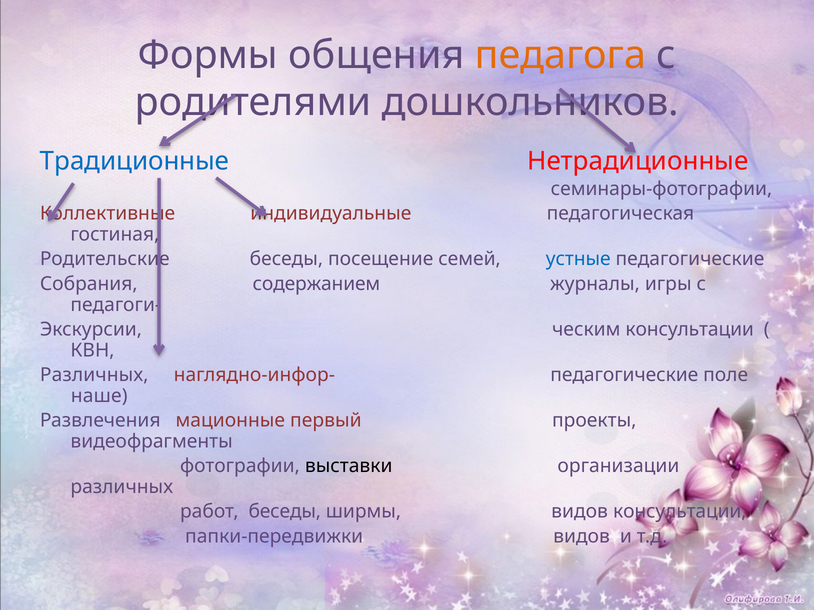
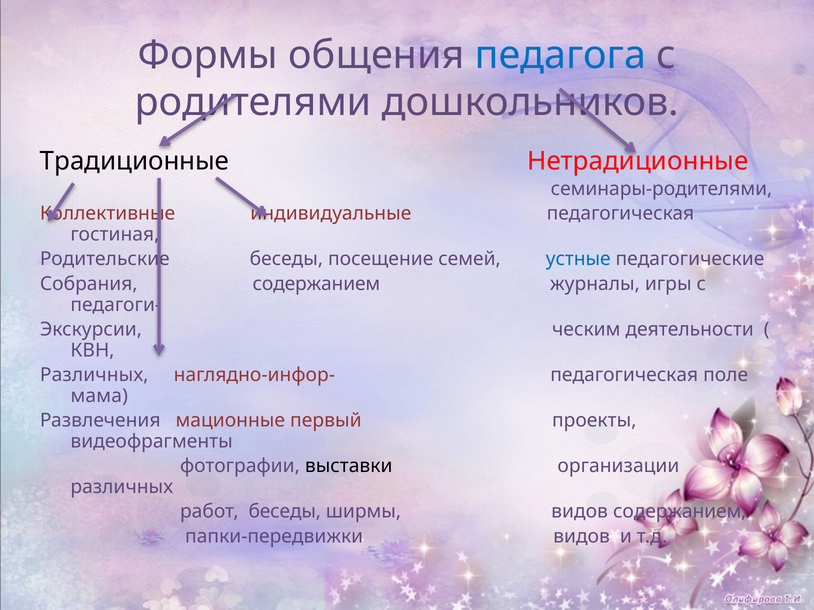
педагога colour: orange -> blue (560, 55)
Традиционные colour: blue -> black (135, 161)
семинары-фотографии: семинары-фотографии -> семинары-родителями (661, 189)
ческим консультации: консультации -> деятельности (690, 330)
наглядно-инфор- педагогические: педагогические -> педагогическая (624, 375)
наше: наше -> мама (99, 396)
видов консультации: консультации -> содержанием (680, 512)
